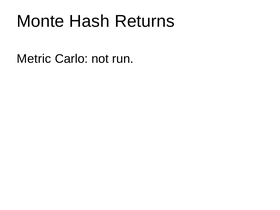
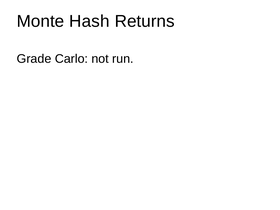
Metric: Metric -> Grade (34, 59)
